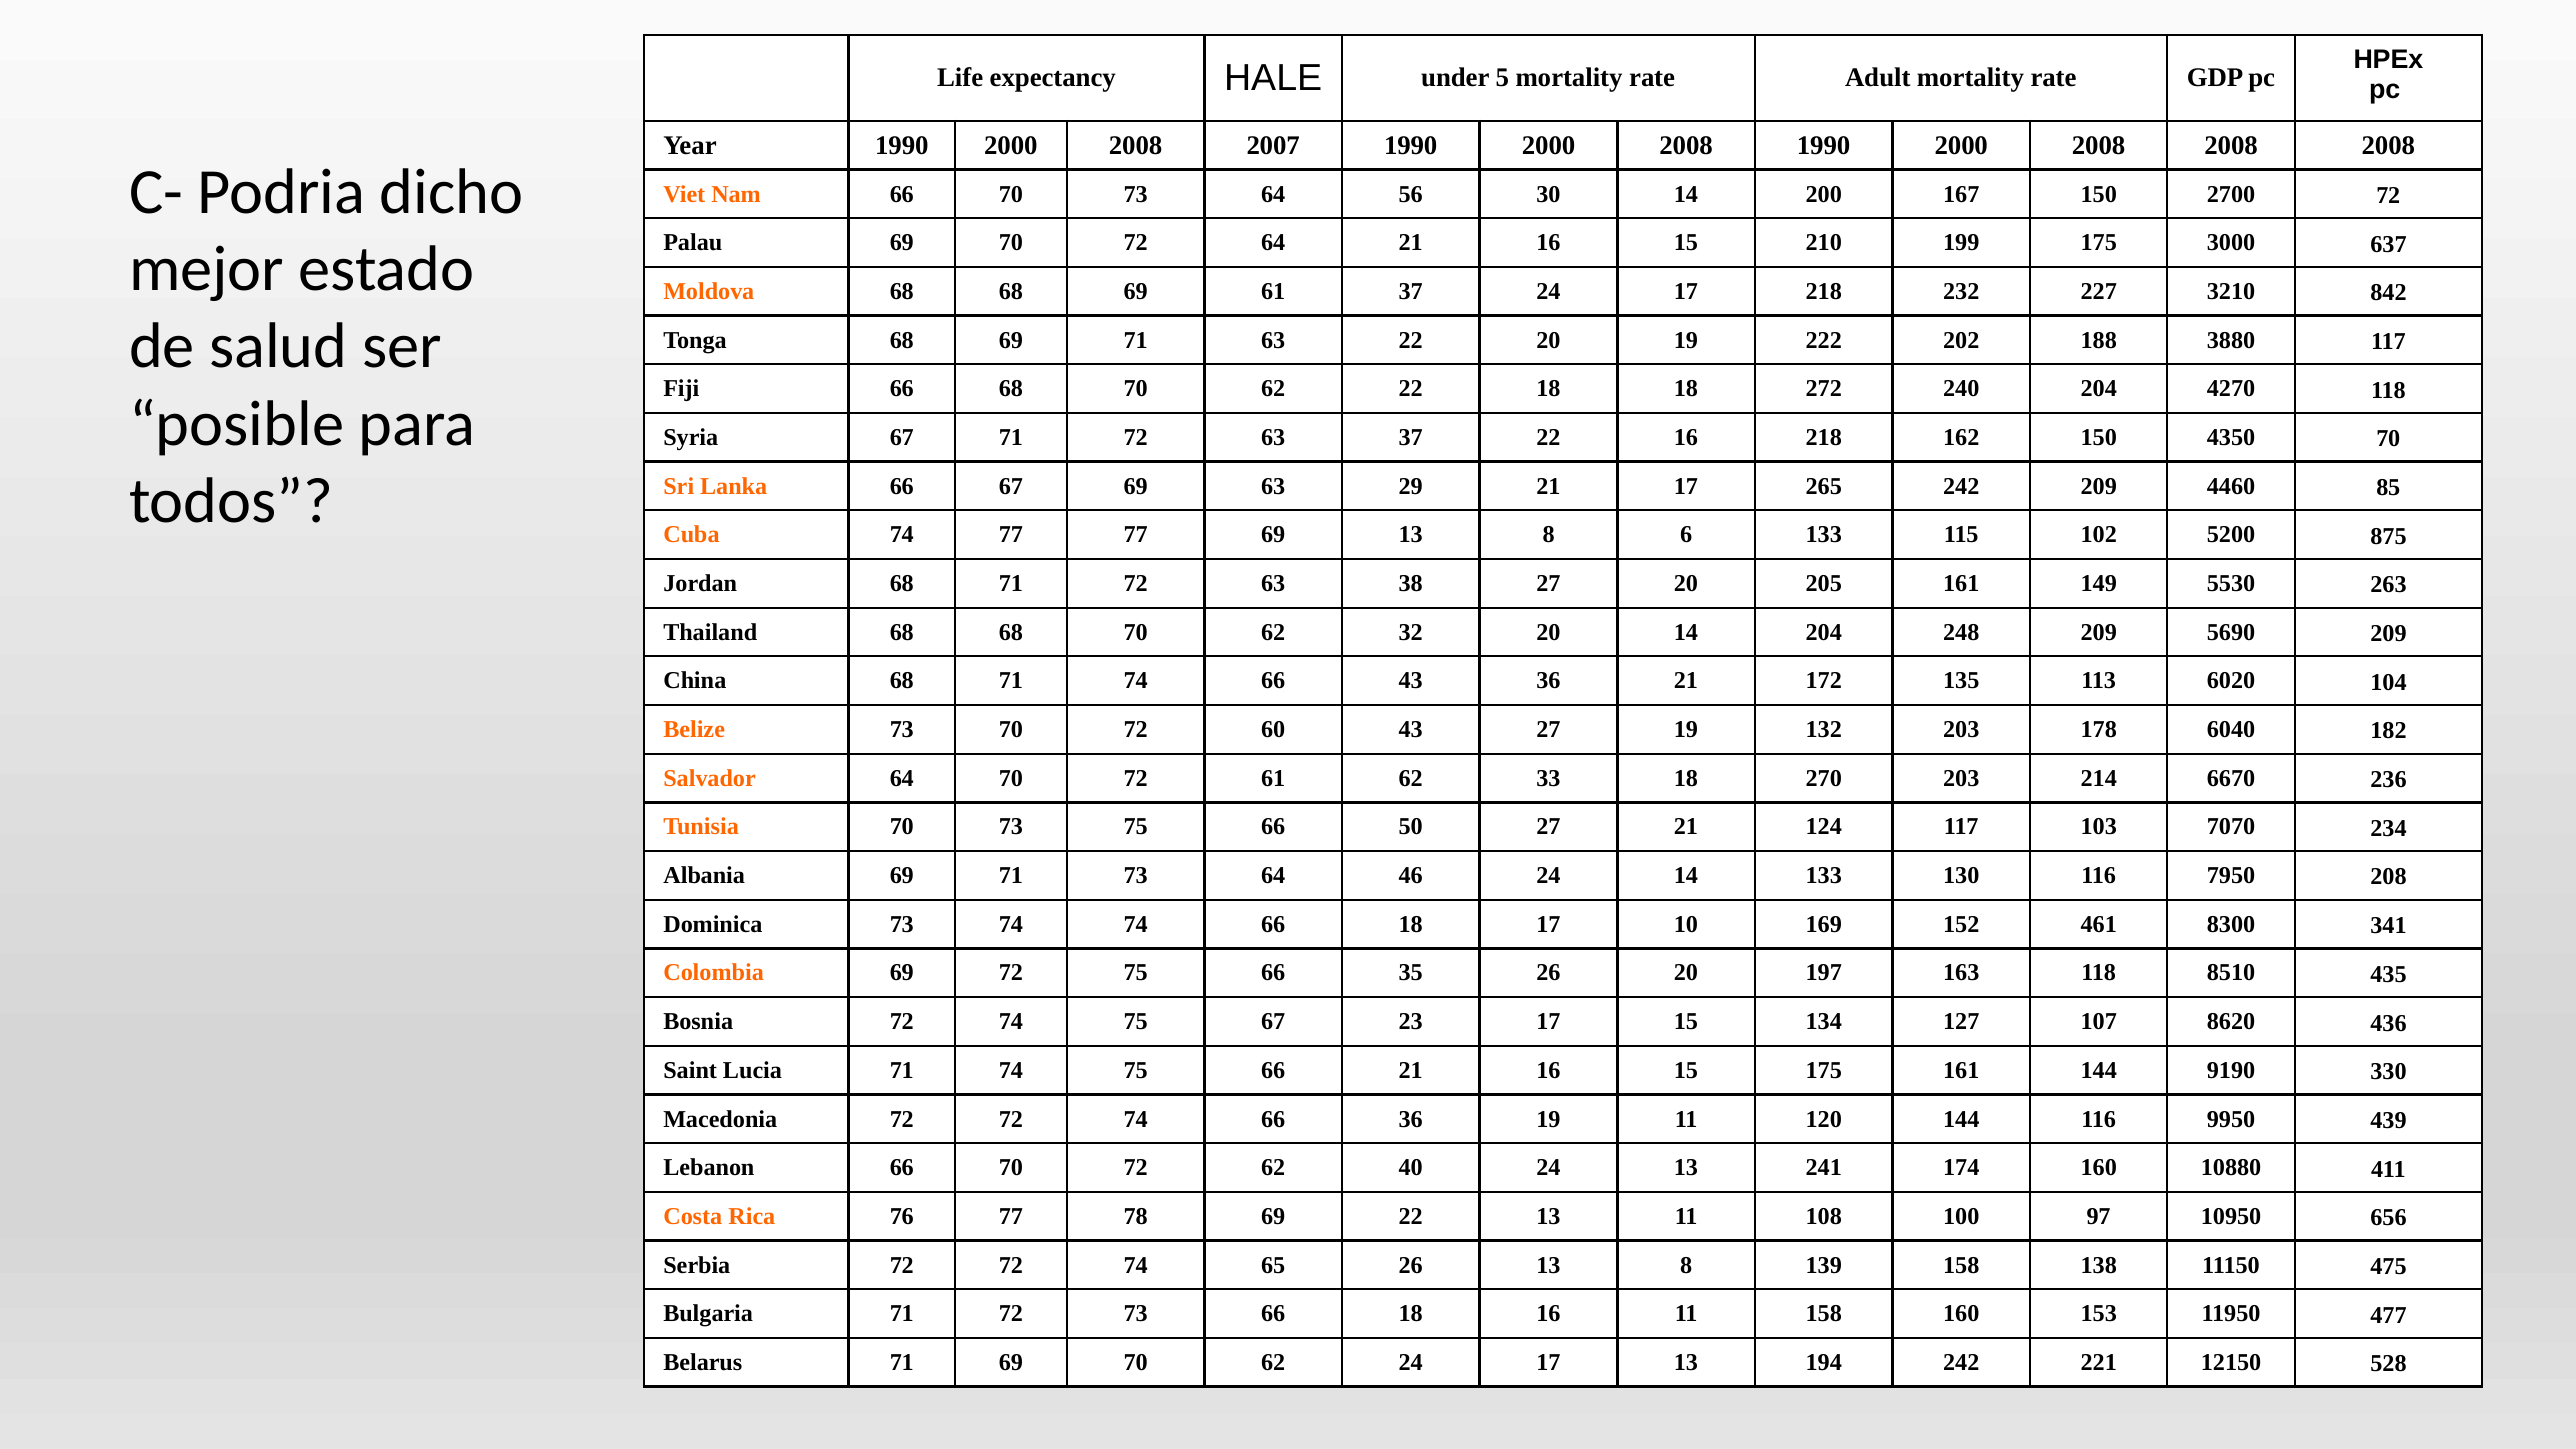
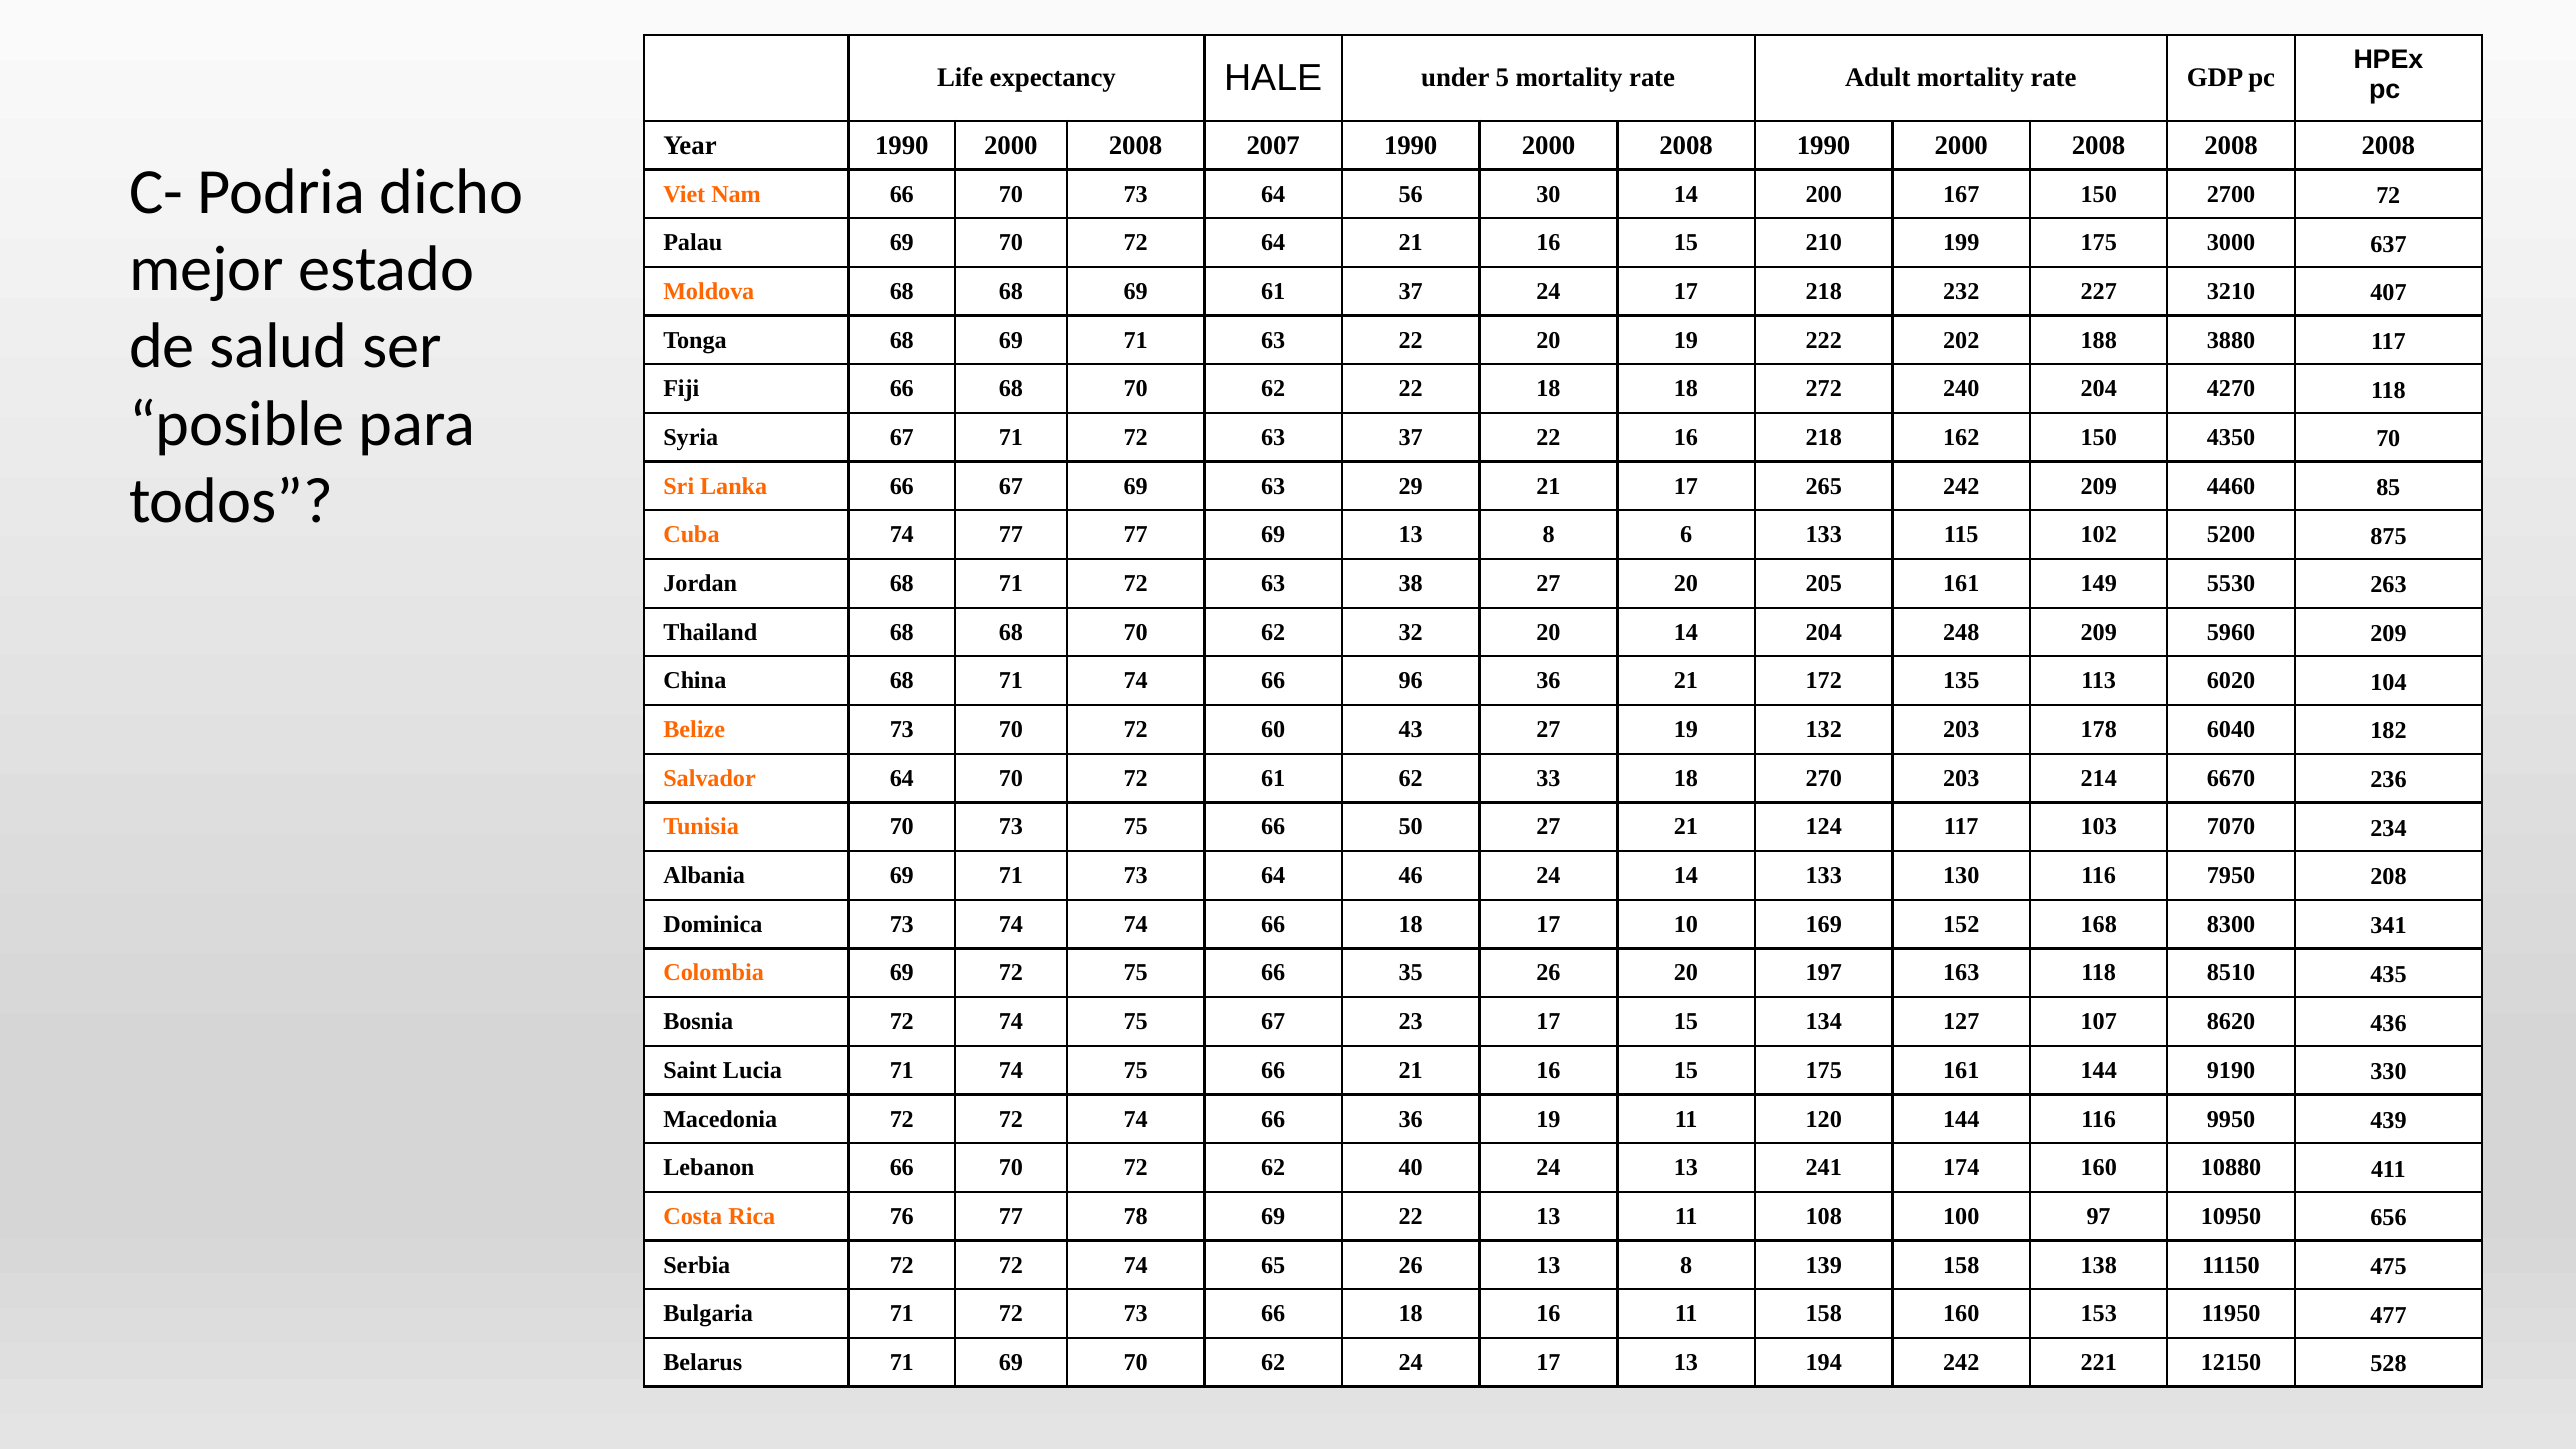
842: 842 -> 407 (2388, 293)
5690: 5690 -> 5960 (2231, 632)
66 43: 43 -> 96 (1411, 681)
461: 461 -> 168 (2099, 924)
